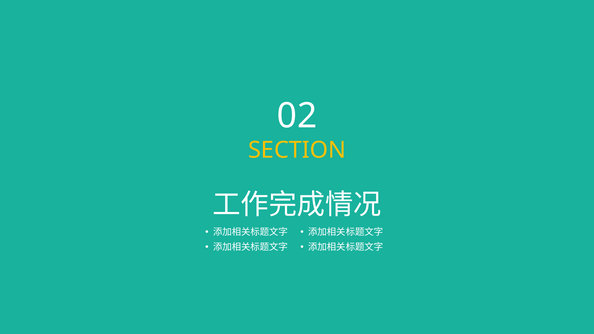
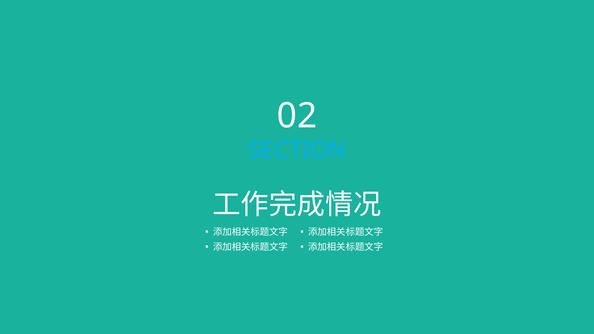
SECTION colour: yellow -> light blue (297, 150)
